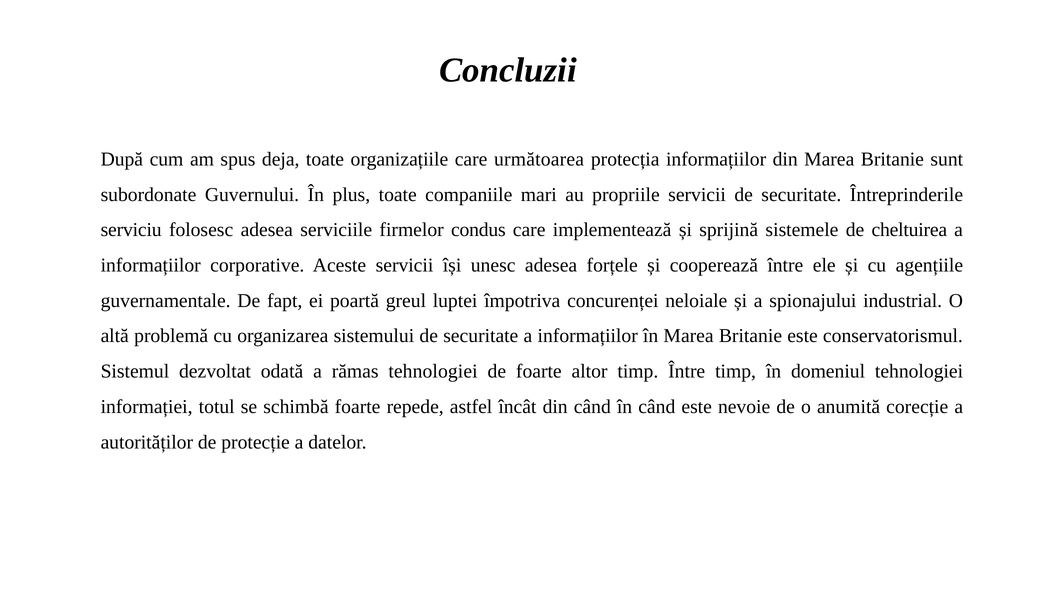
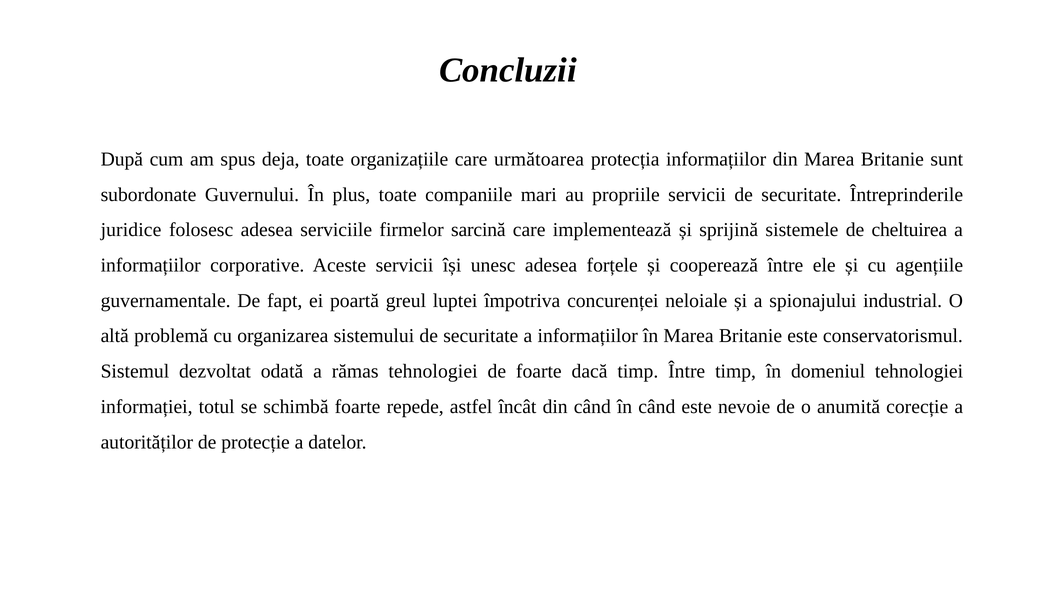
serviciu: serviciu -> juridice (131, 230)
condus: condus -> sarcină (478, 230)
altor: altor -> dacă (590, 371)
